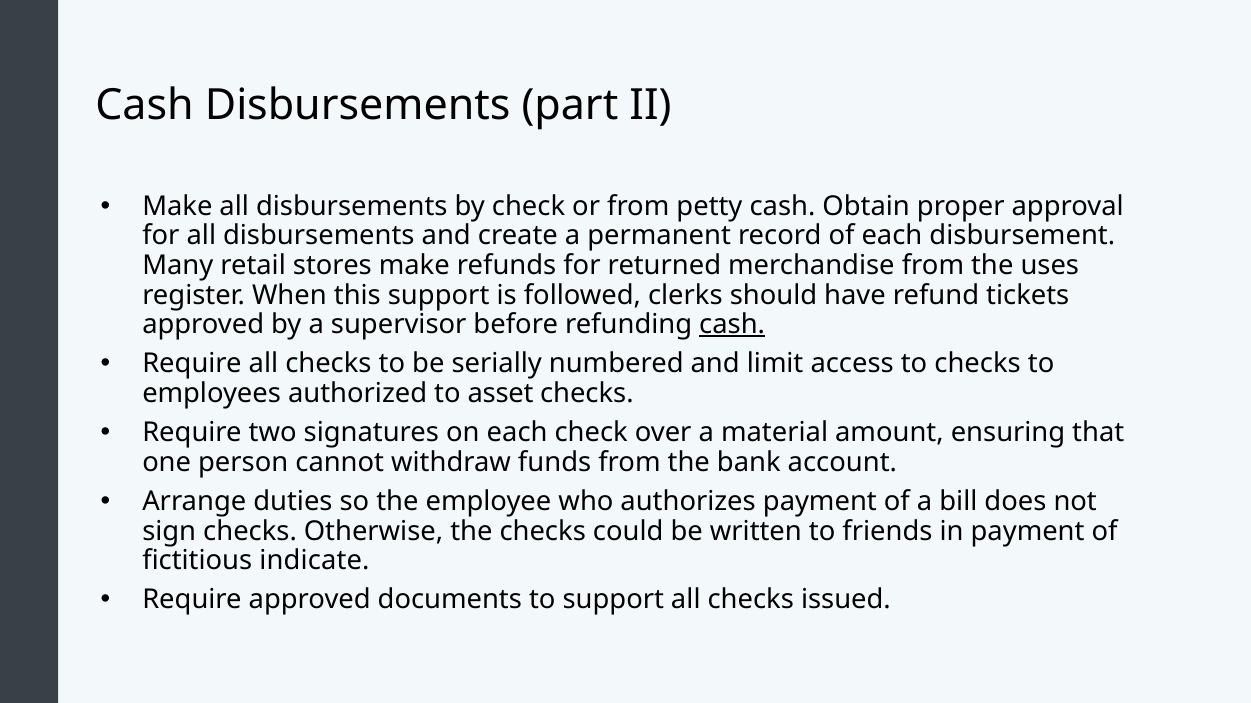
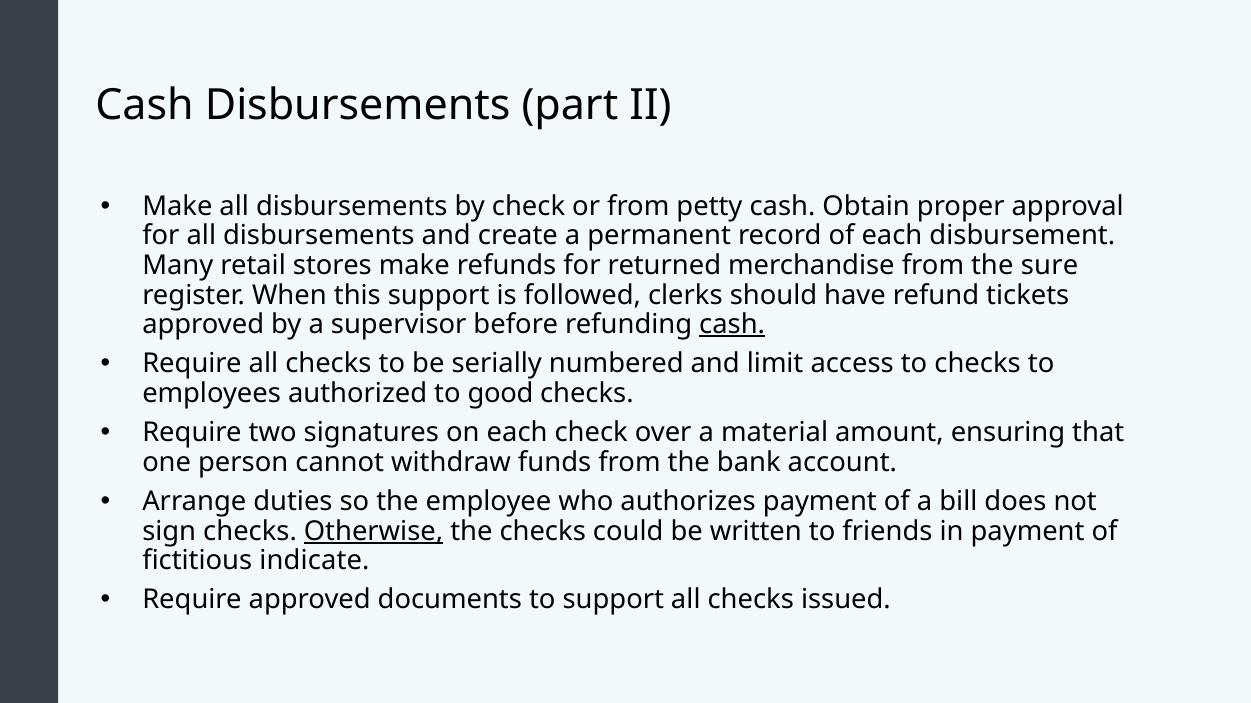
uses: uses -> sure (1050, 266)
asset: asset -> good (501, 394)
Otherwise underline: none -> present (374, 531)
